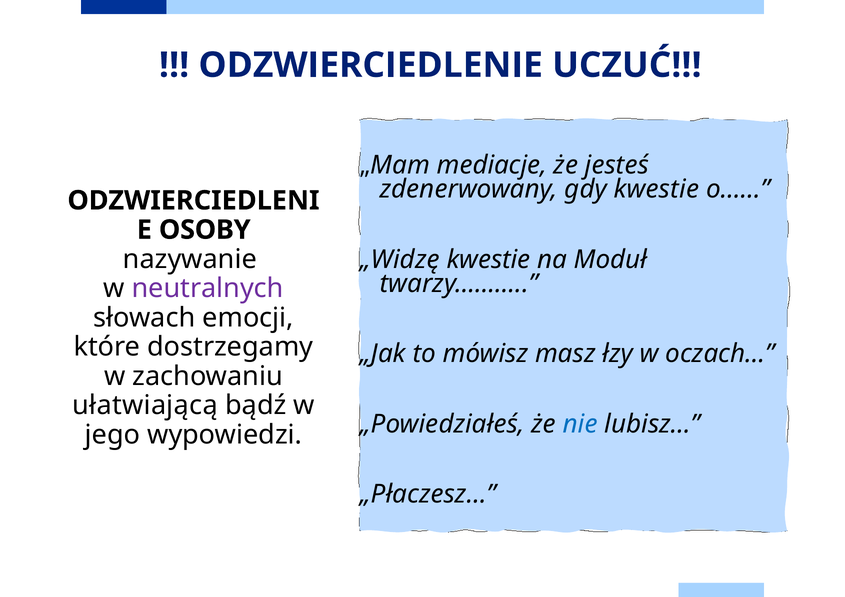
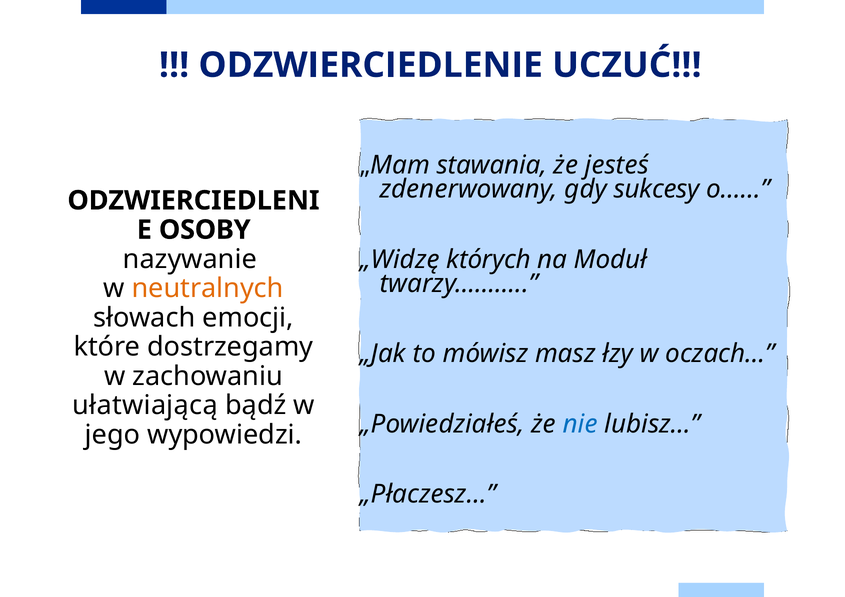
mediacje: mediacje -> stawania (492, 165)
gdy kwestie: kwestie -> sukcesy (657, 189)
„Widzę kwestie: kwestie -> których (489, 260)
neutralnych colour: purple -> orange (208, 289)
